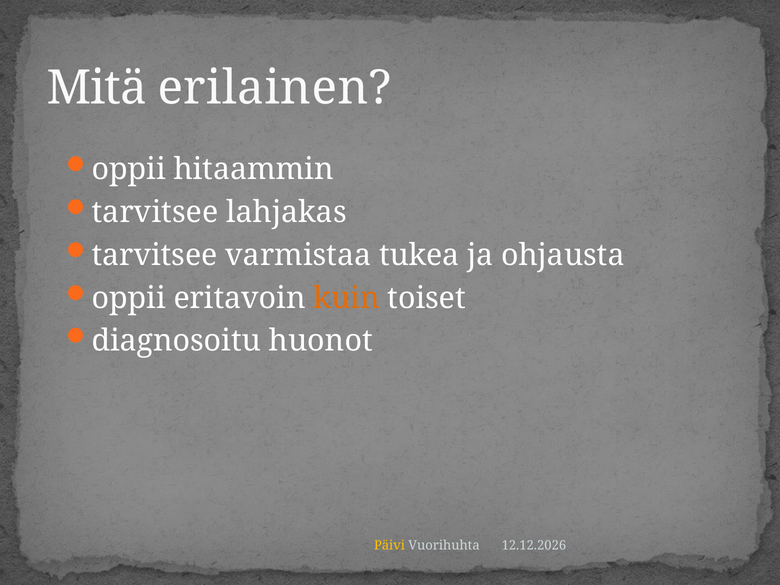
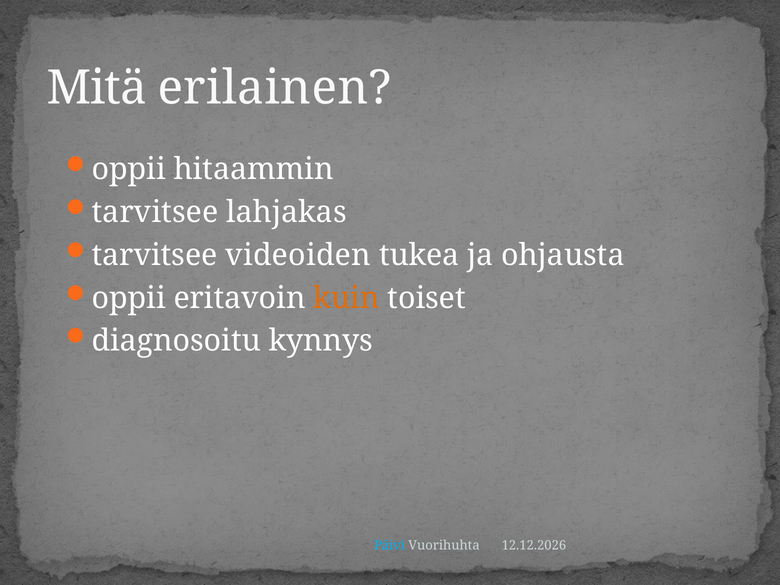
varmistaa: varmistaa -> videoiden (298, 255)
huonot: huonot -> kynnys (321, 341)
Päivi colour: yellow -> light blue (389, 545)
